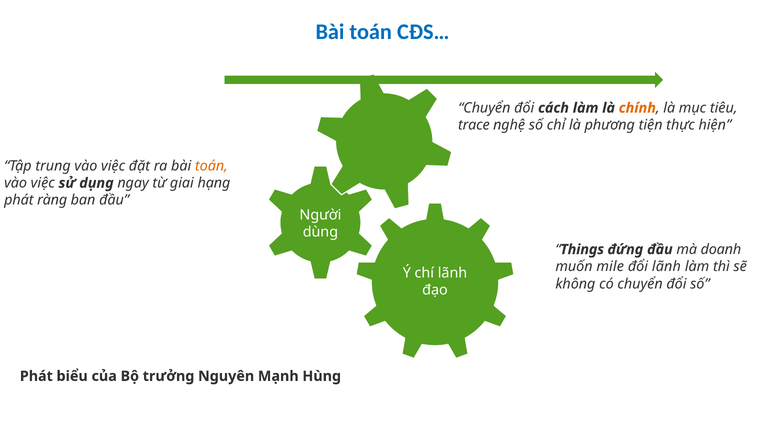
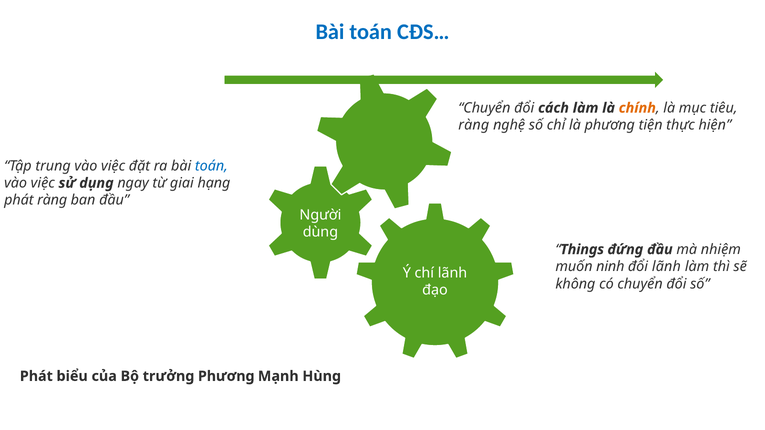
trace: trace -> ràng (474, 125)
toán colour: orange -> blue (211, 166)
doanh: doanh -> nhiệm (721, 250)
mile: mile -> ninh (610, 267)
trưởng Nguyên: Nguyên -> Phương (226, 376)
